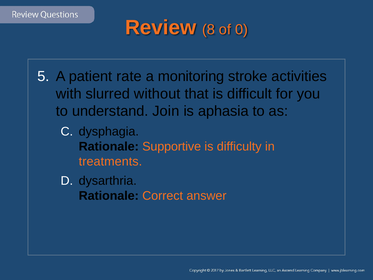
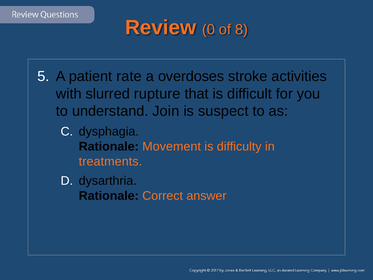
8: 8 -> 0 (209, 30)
0: 0 -> 8 (241, 30)
monitoring: monitoring -> overdoses (191, 76)
without: without -> rupture (157, 94)
aphasia: aphasia -> suspect (223, 111)
Supportive: Supportive -> Movement (172, 146)
